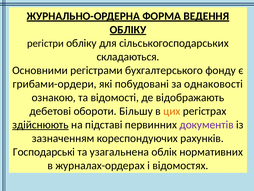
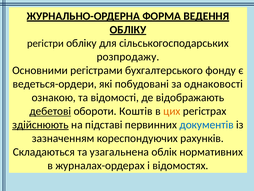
складаються: складаються -> розпродажу (128, 57)
грибами-ордери: грибами-ордери -> ведеться-ордери (55, 84)
дебетові underline: none -> present (50, 111)
Більшу: Більшу -> Коштів (136, 111)
документів colour: purple -> blue (207, 124)
Господарські: Господарські -> Складаються (44, 152)
